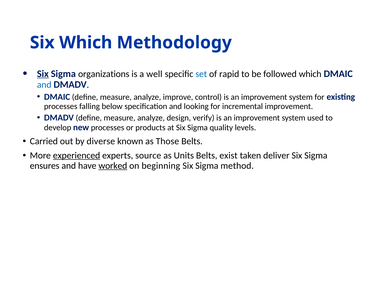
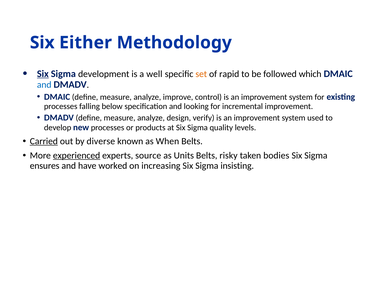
Six Which: Which -> Either (86, 42)
organizations: organizations -> development (104, 74)
set colour: blue -> orange (201, 74)
Carried underline: none -> present (44, 141)
Those: Those -> When (167, 141)
exist: exist -> risky (229, 155)
deliver: deliver -> bodies (276, 155)
worked underline: present -> none (113, 165)
beginning: beginning -> increasing (161, 165)
method: method -> insisting (237, 165)
